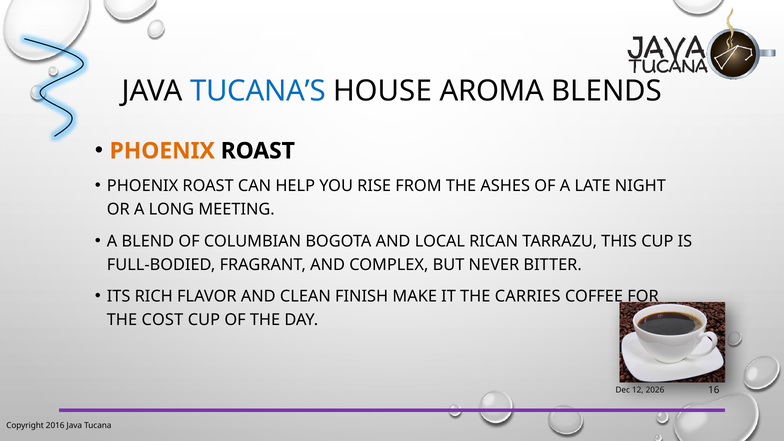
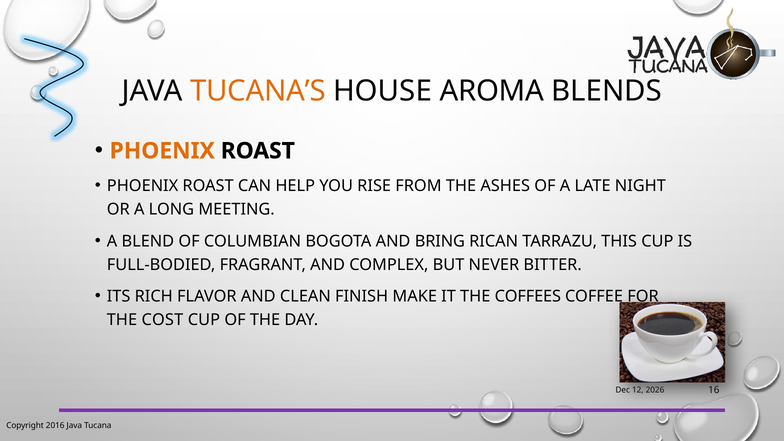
TUCANA’S colour: blue -> orange (258, 91)
LOCAL: LOCAL -> BRING (440, 241)
CARRIES: CARRIES -> COFFEES (528, 296)
